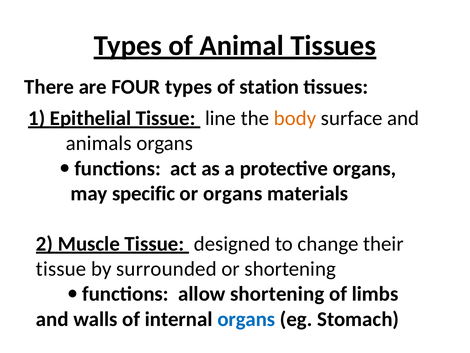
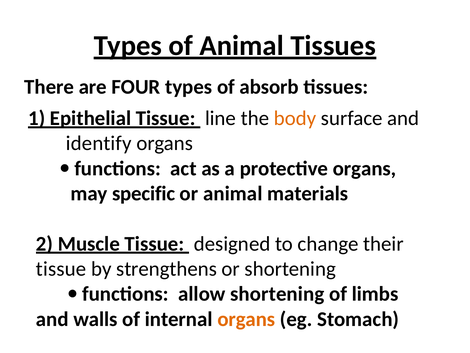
station: station -> absorb (269, 87)
animals: animals -> identify (99, 143)
or organs: organs -> animal (233, 193)
surrounded: surrounded -> strengthens (167, 269)
organs colour: blue -> orange (246, 319)
